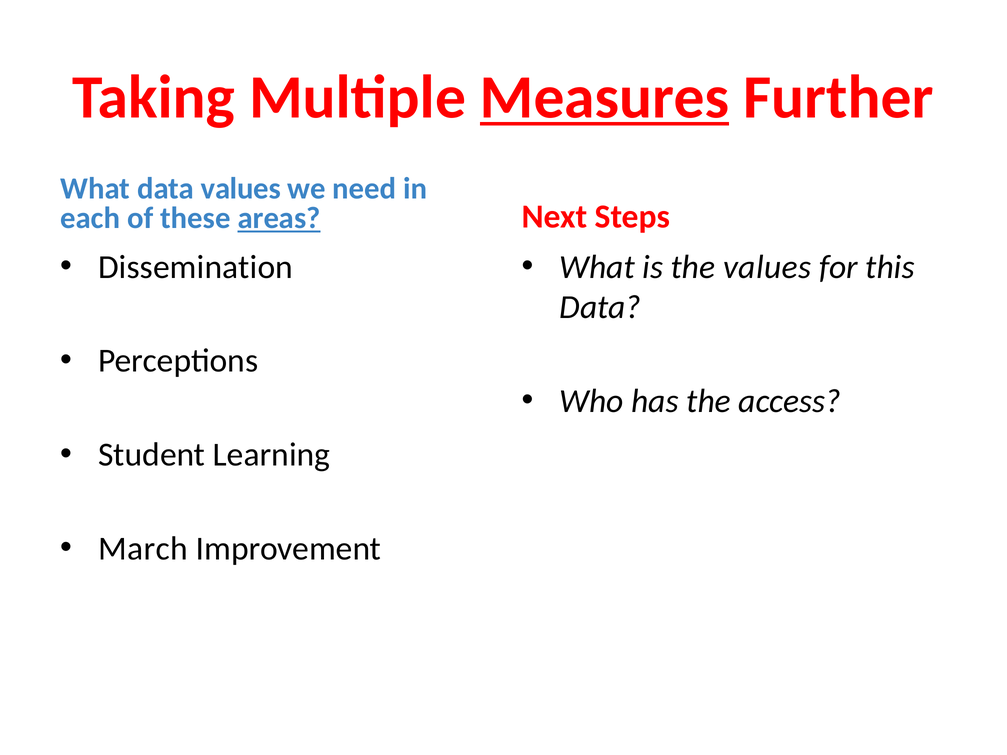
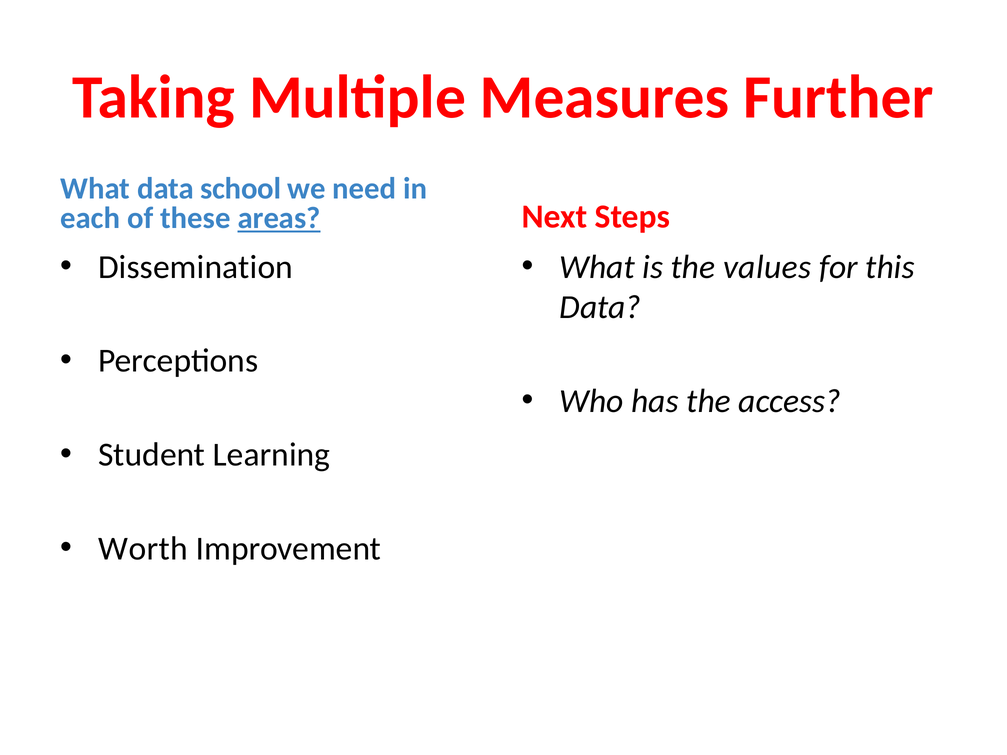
Measures underline: present -> none (605, 97)
data values: values -> school (241, 189)
March: March -> Worth (143, 549)
